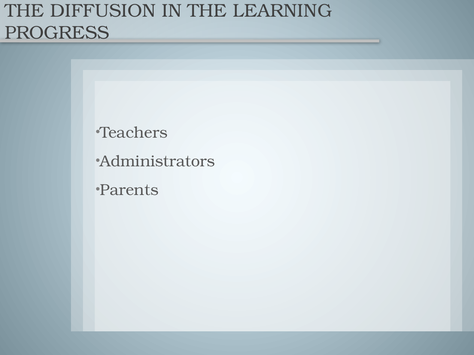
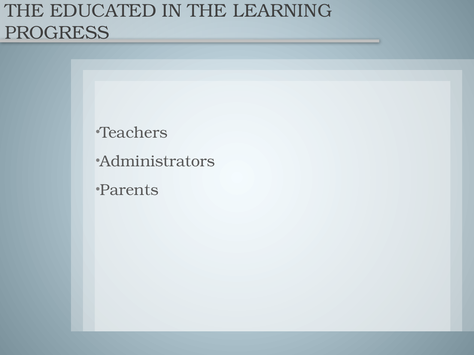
DIFFUSION: DIFFUSION -> EDUCATED (103, 11)
